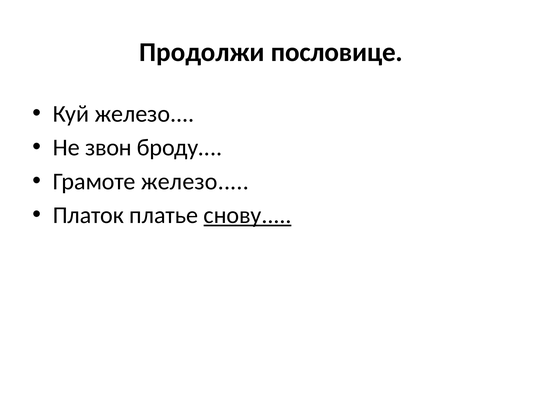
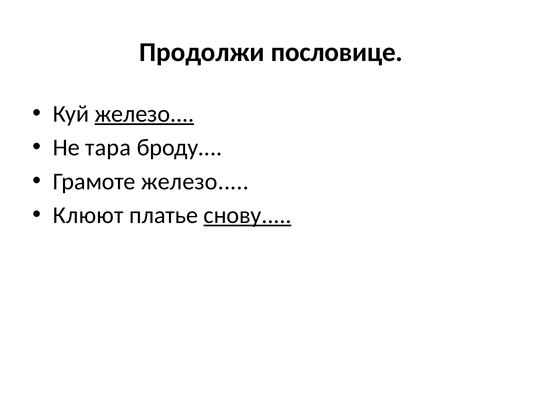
железо underline: none -> present (144, 114)
звон: звон -> тара (108, 147)
Платок: Платок -> Клюют (88, 215)
